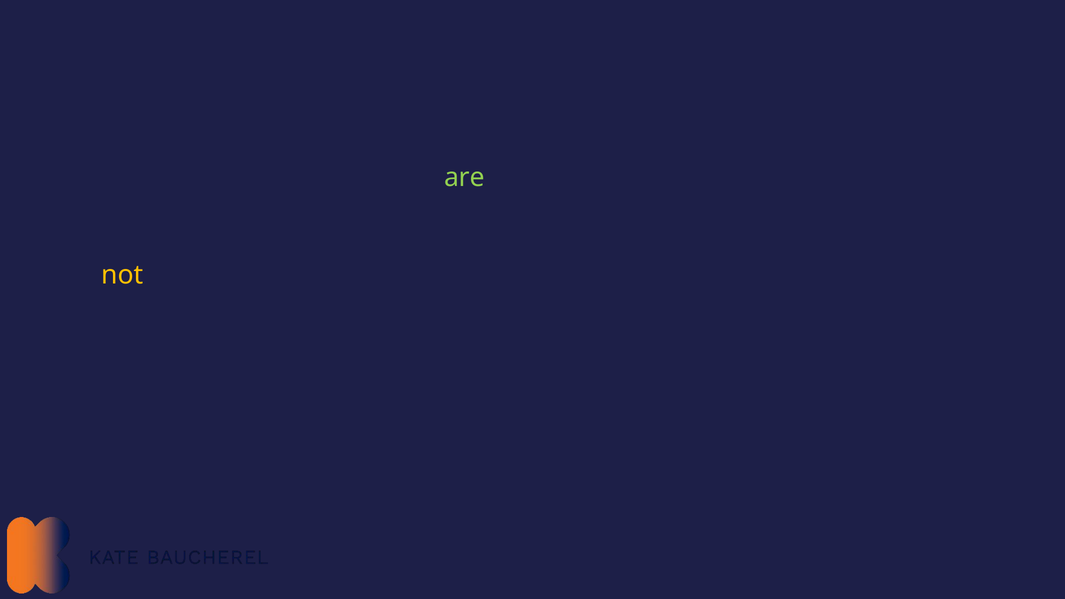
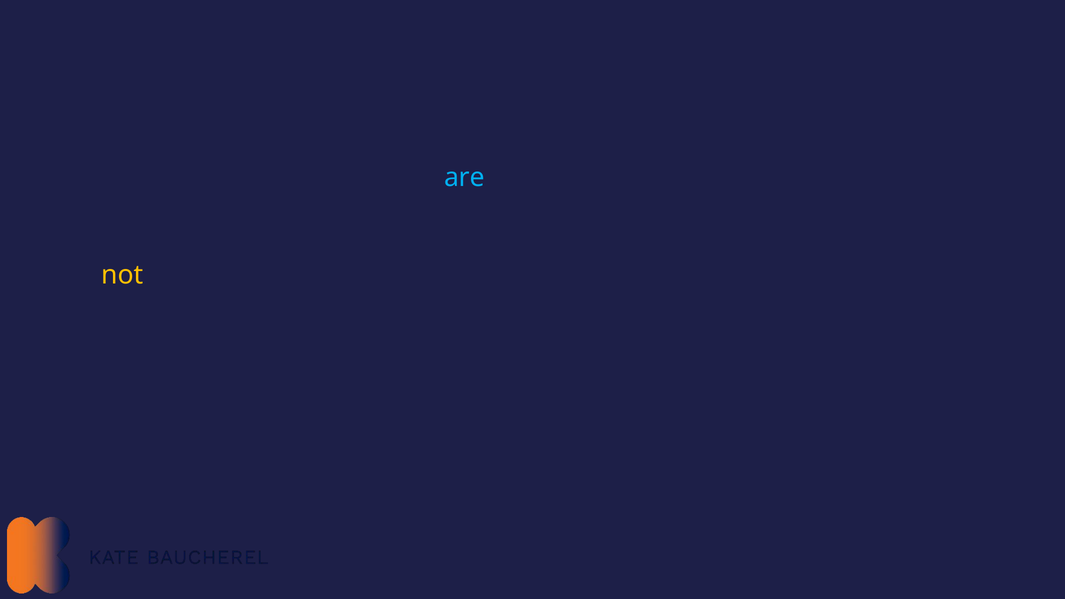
are colour: light green -> light blue (464, 178)
